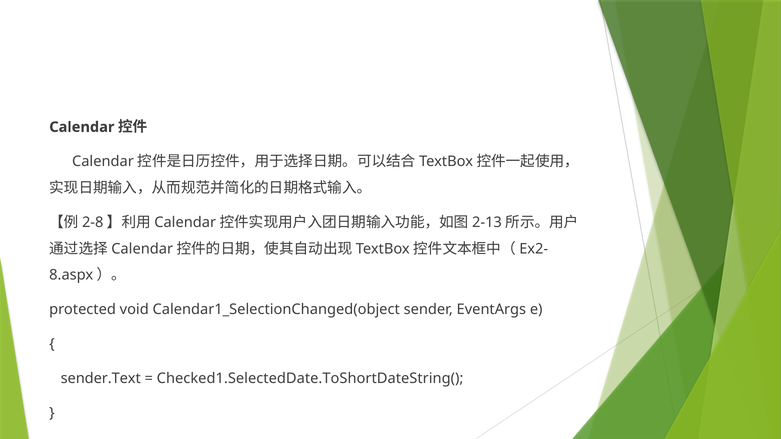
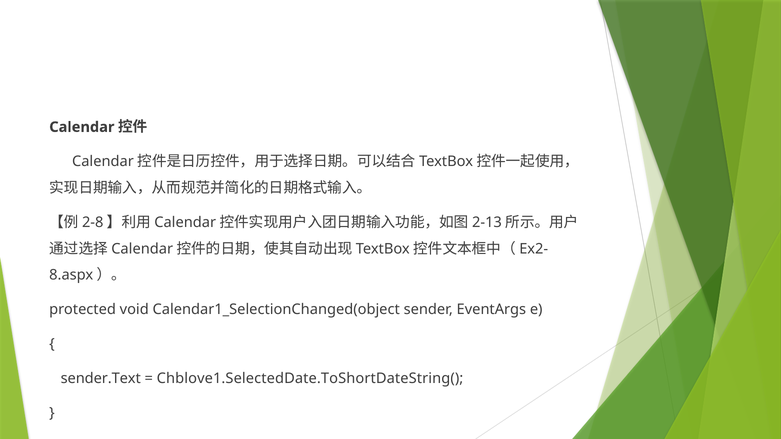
Checked1.SelectedDate.ToShortDateString(: Checked1.SelectedDate.ToShortDateString( -> Chblove1.SelectedDate.ToShortDateString( (310, 379)
